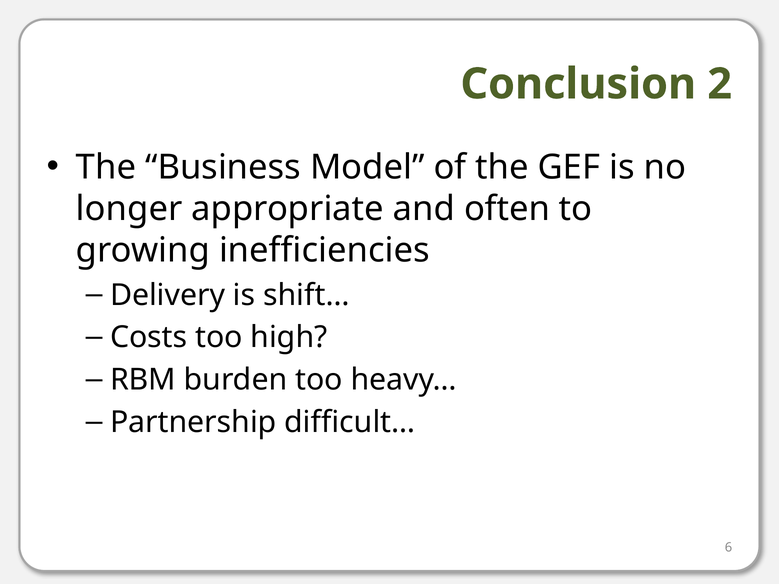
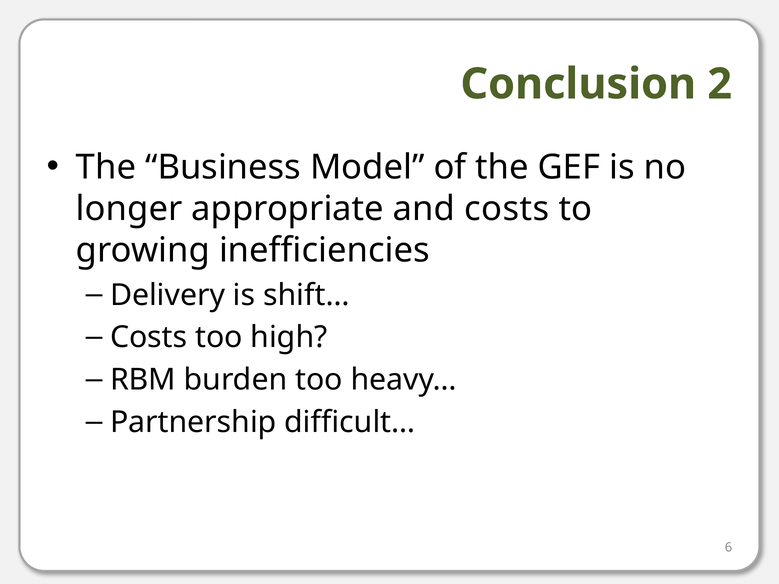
and often: often -> costs (507, 209)
